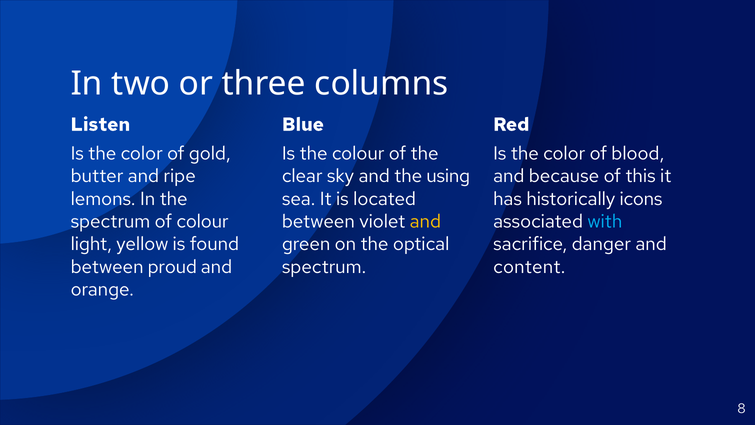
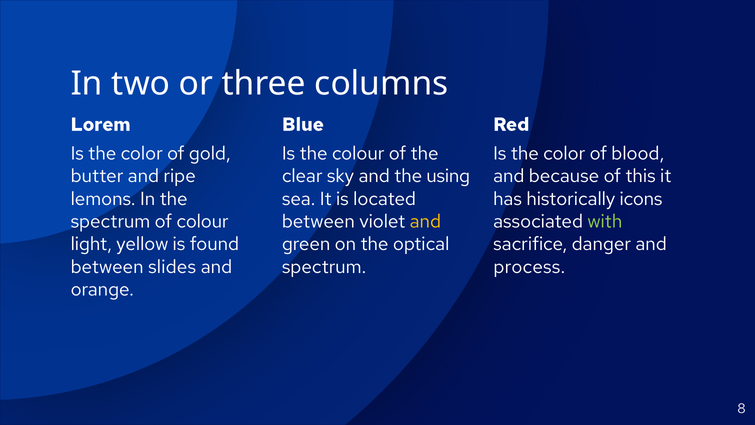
Listen: Listen -> Lorem (101, 124)
with colour: light blue -> light green (605, 221)
proud: proud -> slides (172, 267)
content: content -> process (529, 267)
